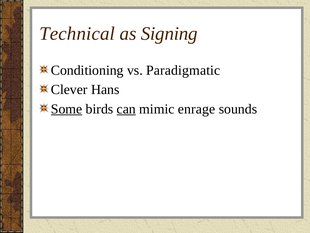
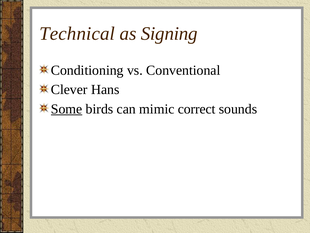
Paradigmatic: Paradigmatic -> Conventional (183, 70)
can underline: present -> none (126, 109)
enrage: enrage -> correct (197, 109)
